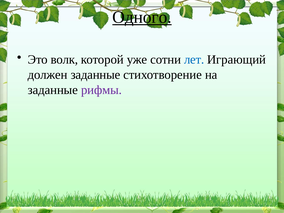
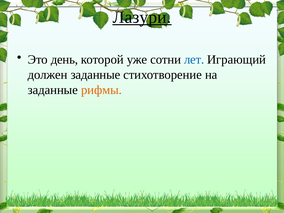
Одного: Одного -> Лазури (142, 17)
волк: волк -> день (64, 60)
рифмы colour: purple -> orange (101, 90)
